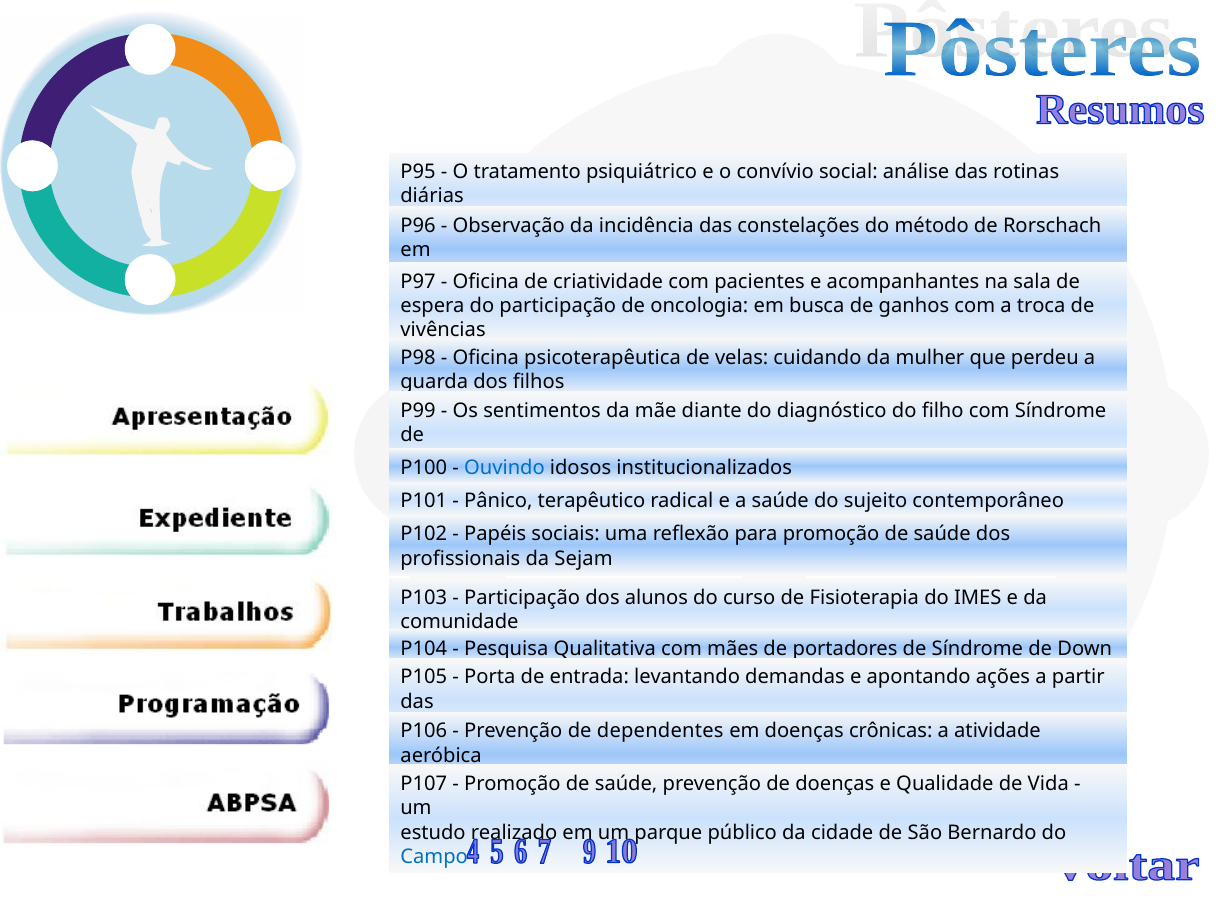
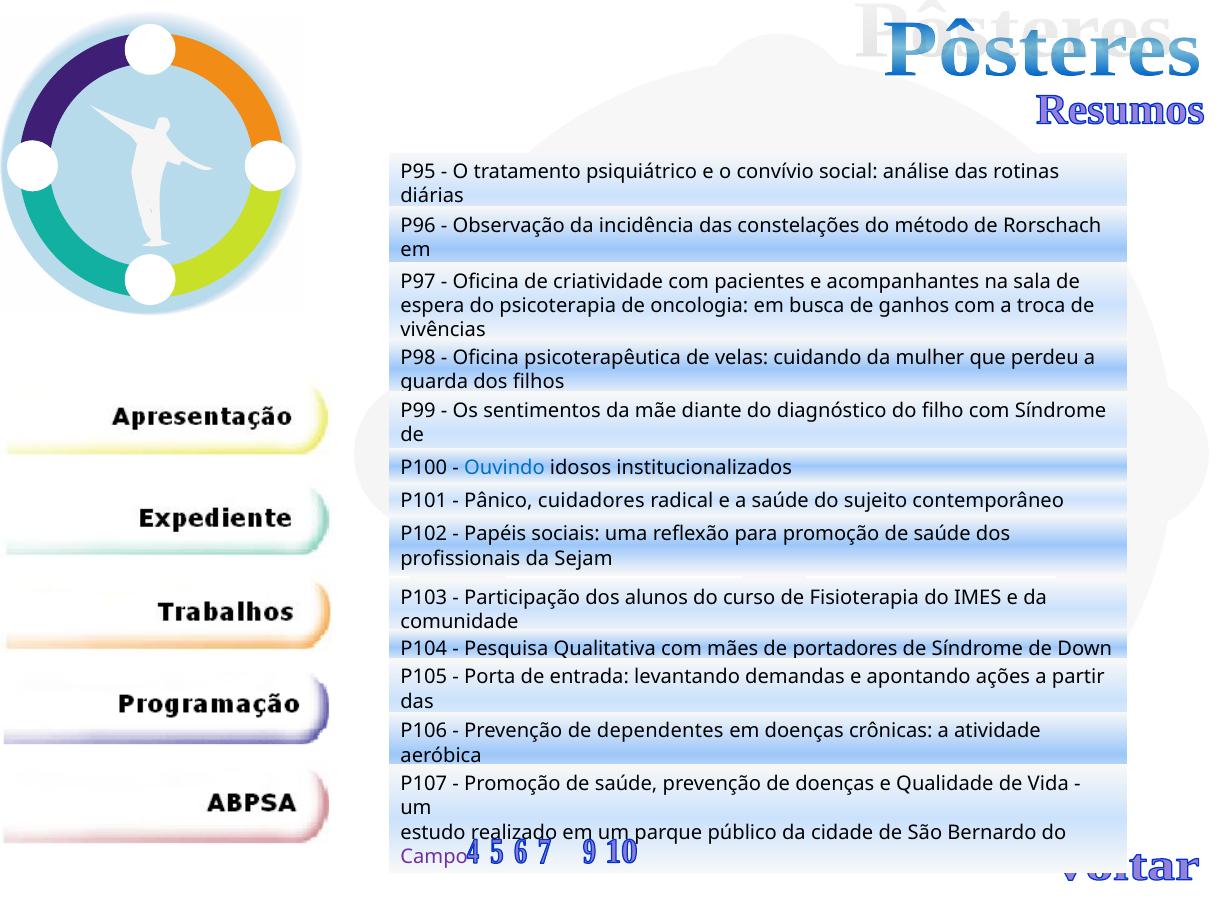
do participação: participação -> psicoterapia (558, 306)
terapêutico: terapêutico -> cuidadores (591, 501)
Campo colour: blue -> purple (434, 856)
